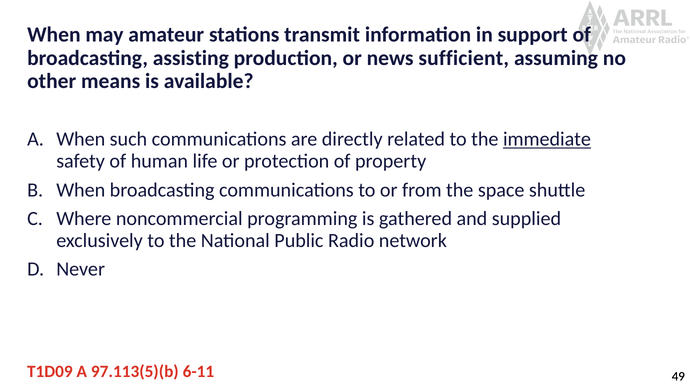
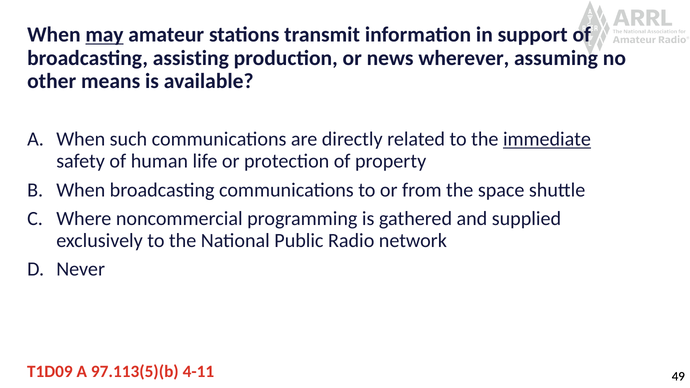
may underline: none -> present (105, 35)
sufficient: sufficient -> wherever (464, 58)
6-11: 6-11 -> 4-11 (198, 372)
